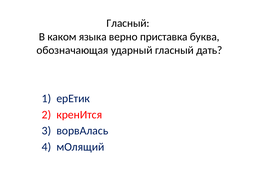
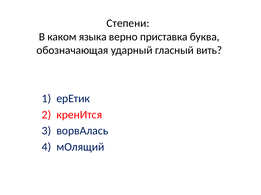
Гласный: Гласный -> Степени (128, 23)
дать: дать -> вить (209, 50)
